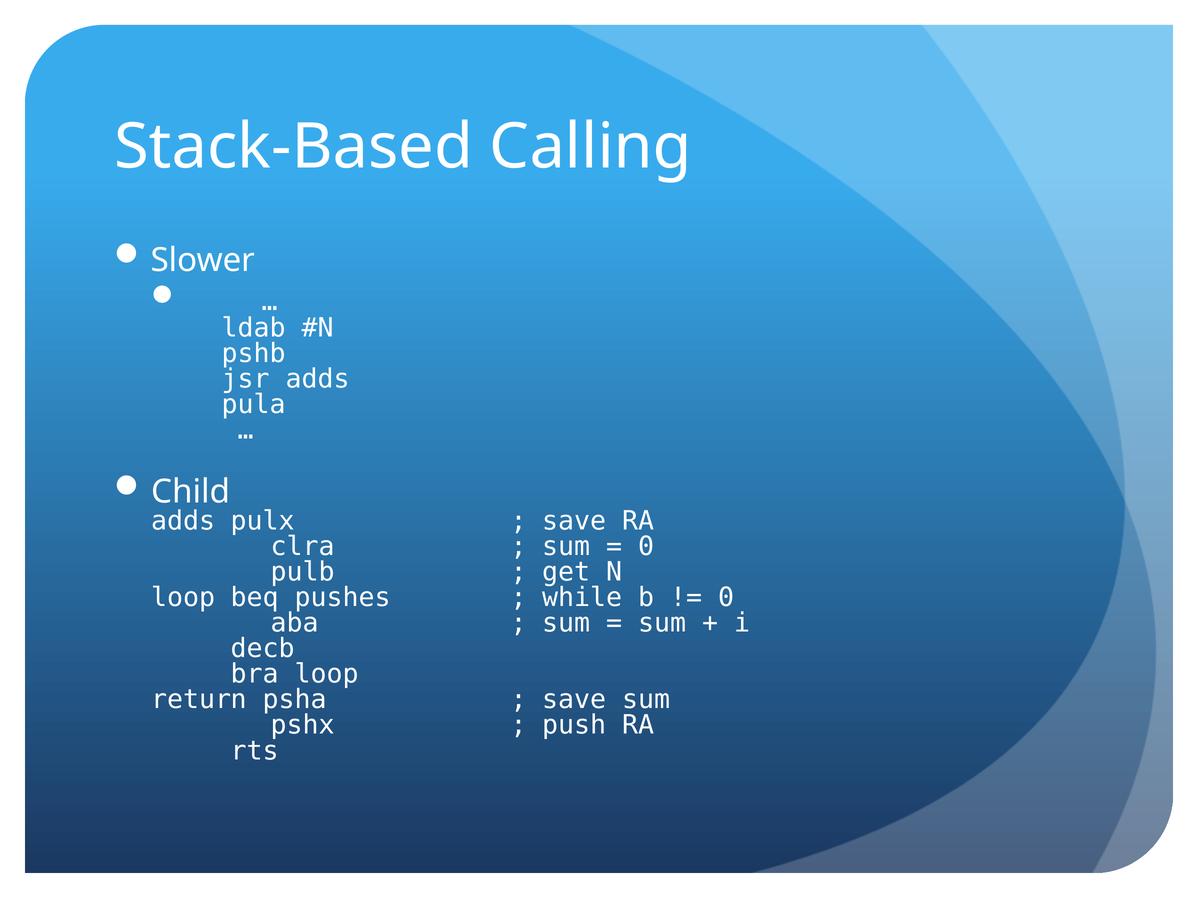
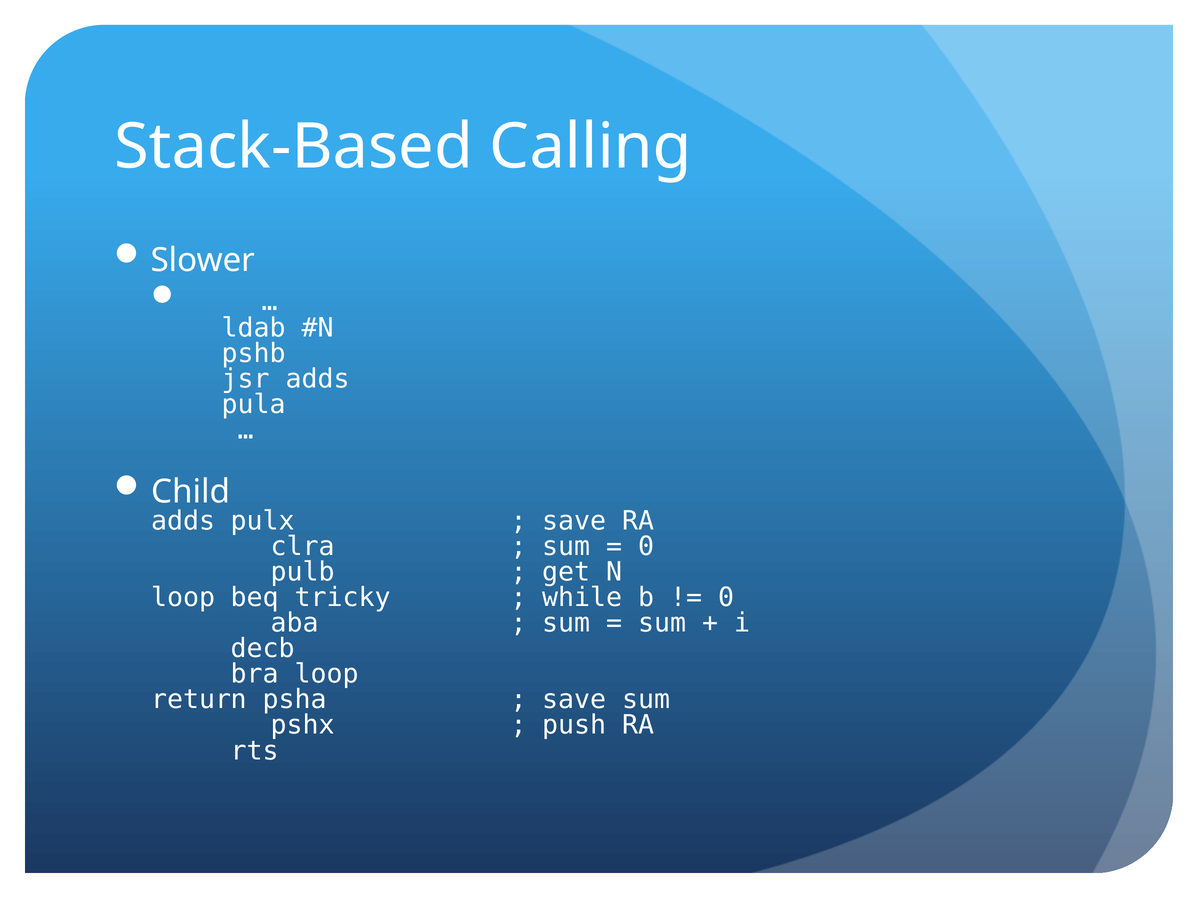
pushes: pushes -> tricky (343, 598)
